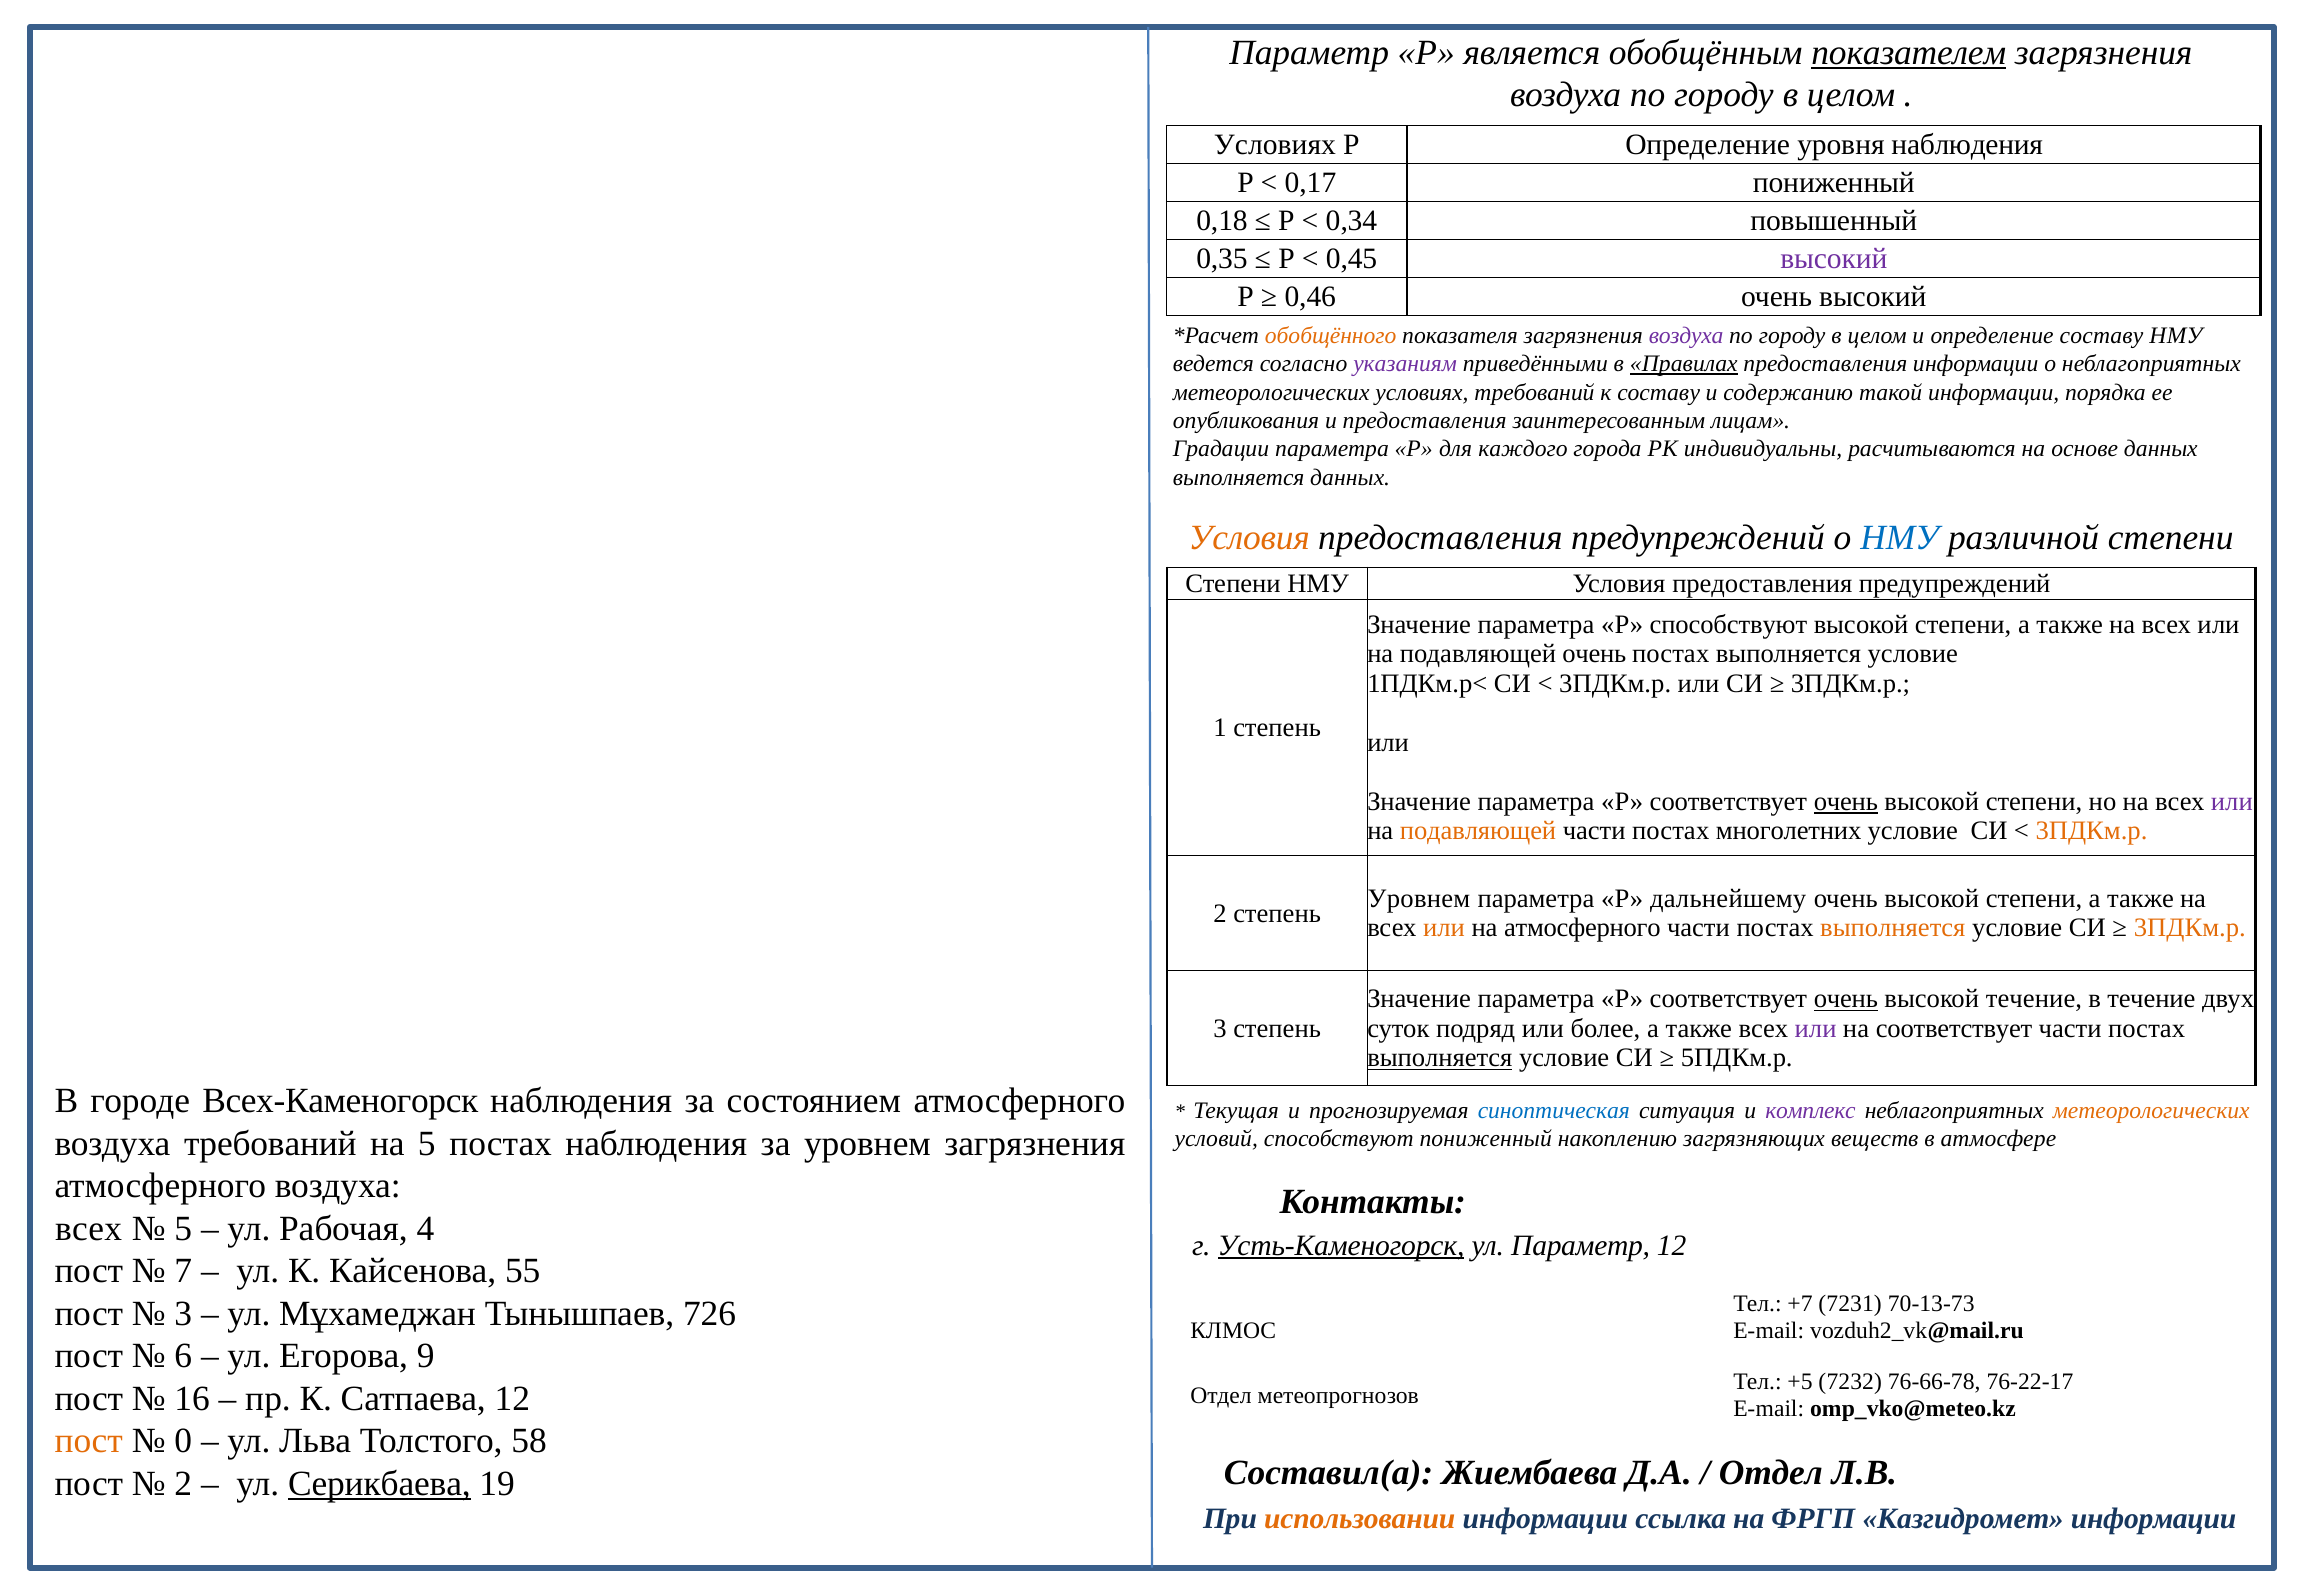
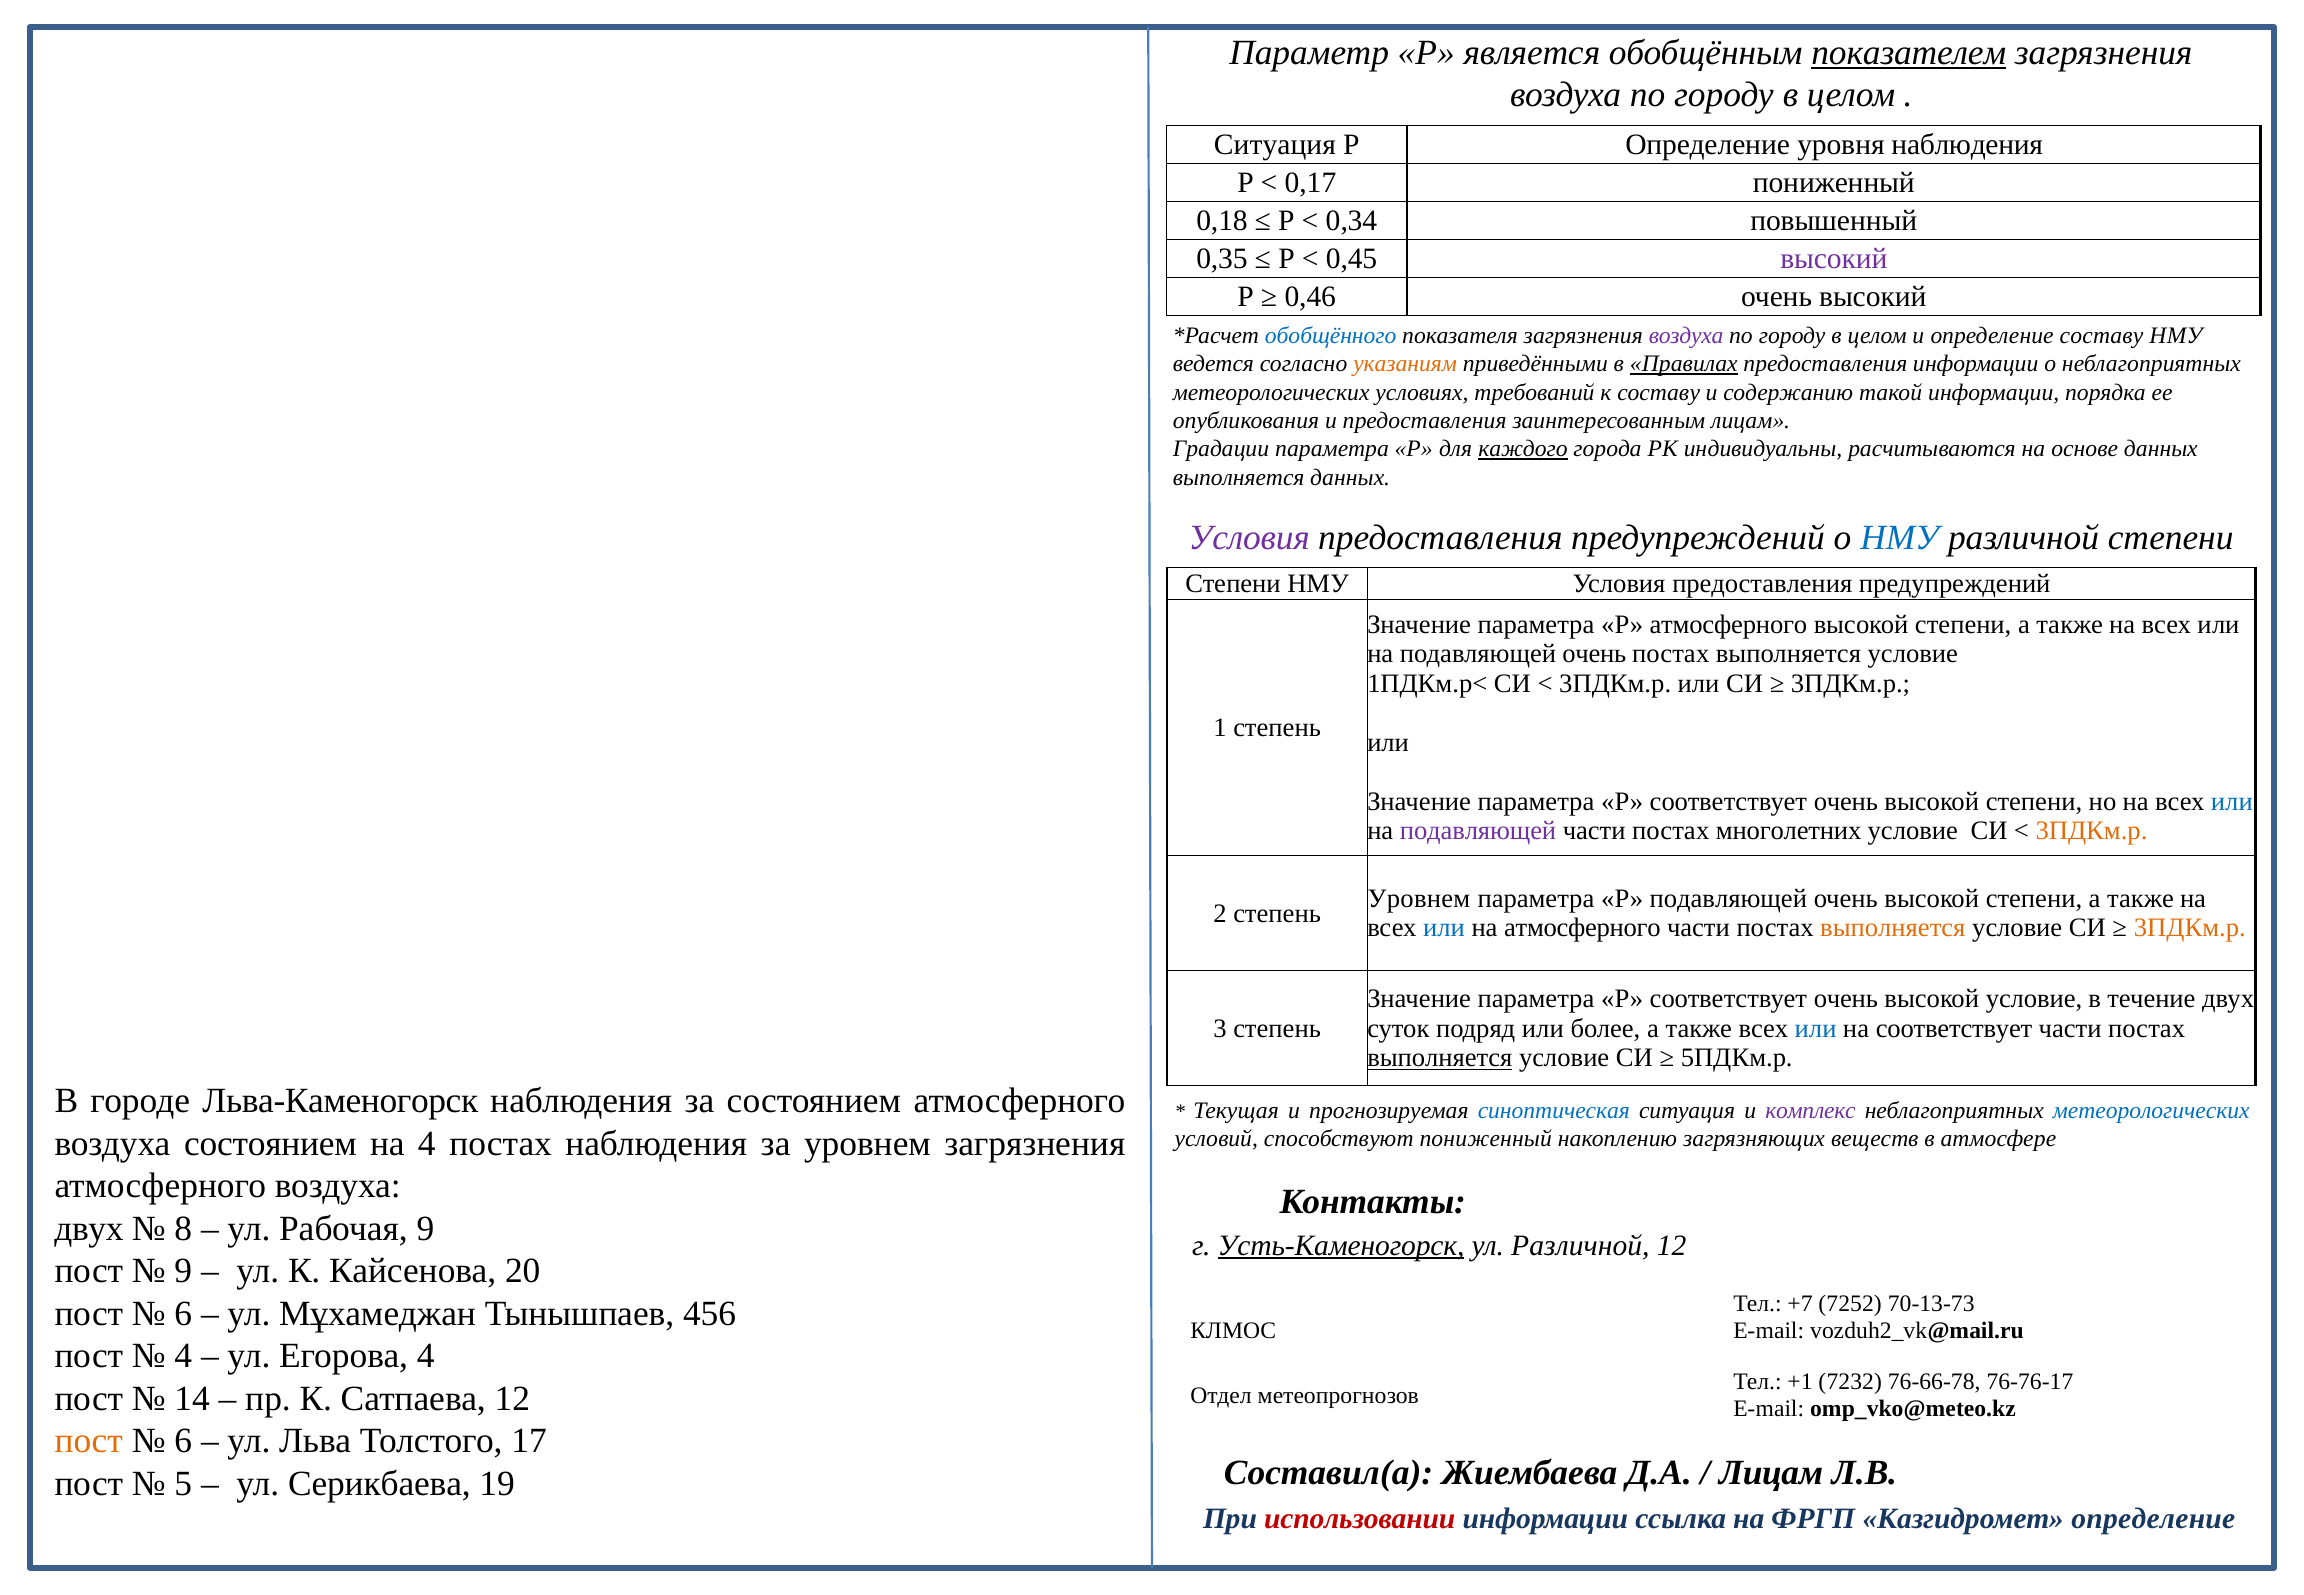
Условиях: Условиях -> Ситуация (1275, 144)
обобщённого colour: orange -> blue (1331, 336)
указаниям colour: purple -> orange (1405, 364)
каждого underline: none -> present (1523, 449)
Условия colour: orange -> purple (1249, 538)
Р способствуют: способствуют -> атмосферного (1728, 624)
очень underline: present -> none (1846, 801)
или colour: purple -> blue (2232, 801)
подавляющей colour: orange -> purple (1478, 831)
Р дальнейшему: дальнейшему -> подавляющей (1728, 899)
или colour: orange -> blue (1444, 928)
очень underline: present -> none (1846, 999)
высокой течение: течение -> условие (2034, 999)
или colour: purple -> blue (1816, 1028)
Всех-Каменогорск: Всех-Каменогорск -> Льва-Каменогорск (340, 1101)
метеорологических colour: orange -> blue (2151, 1111)
воздуха требований: требований -> состоянием (270, 1144)
на 5: 5 -> 4 (427, 1144)
всех: всех -> двух (89, 1229)
5: 5 -> 8 (183, 1229)
Рабочая 4: 4 -> 9 (425, 1229)
ул Параметр: Параметр -> Различной (1580, 1246)
7: 7 -> 9 (183, 1271)
55: 55 -> 20 (523, 1271)
7231: 7231 -> 7252 (1850, 1304)
3: 3 -> 6 (183, 1314)
726: 726 -> 456 (710, 1314)
6: 6 -> 4 (183, 1356)
Егорова 9: 9 -> 4 (426, 1356)
+5: +5 -> +1 (1800, 1382)
76-22-17: 76-22-17 -> 76-76-17 (2030, 1382)
16: 16 -> 14 (192, 1399)
0: 0 -> 6 (183, 1441)
58: 58 -> 17 (529, 1441)
Отдел: Отдел -> Лицам (1771, 1473)
2: 2 -> 5 (183, 1484)
Серикбаева underline: present -> none (379, 1484)
использовании colour: orange -> red (1360, 1519)
Казгидромет информации: информации -> определение (2153, 1519)
